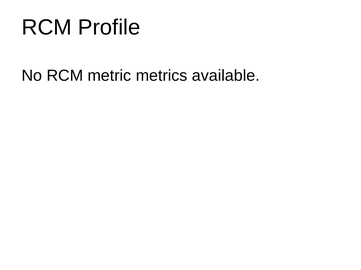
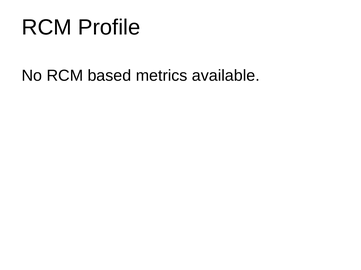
metric: metric -> based (109, 76)
